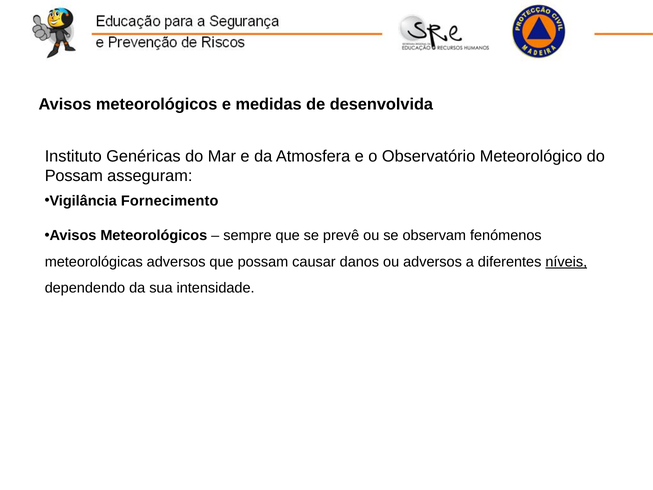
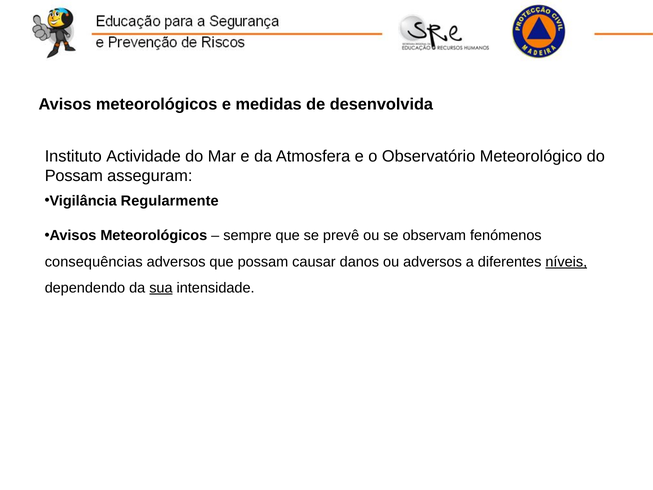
Genéricas: Genéricas -> Actividade (144, 156)
Fornecimento: Fornecimento -> Regularmente (170, 201)
meteorológicas: meteorológicas -> consequências (94, 262)
sua underline: none -> present (161, 288)
